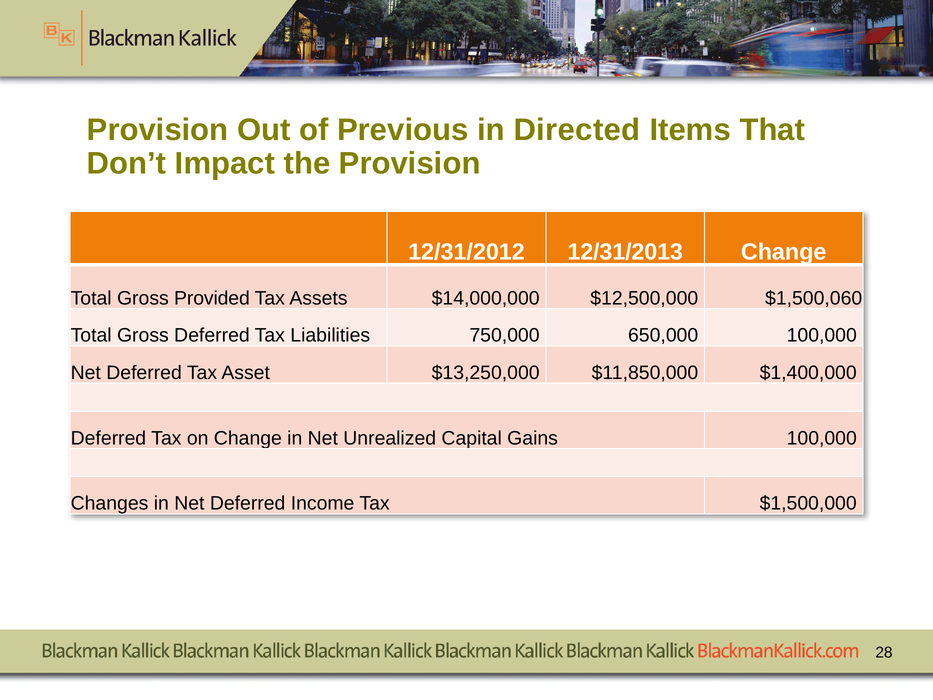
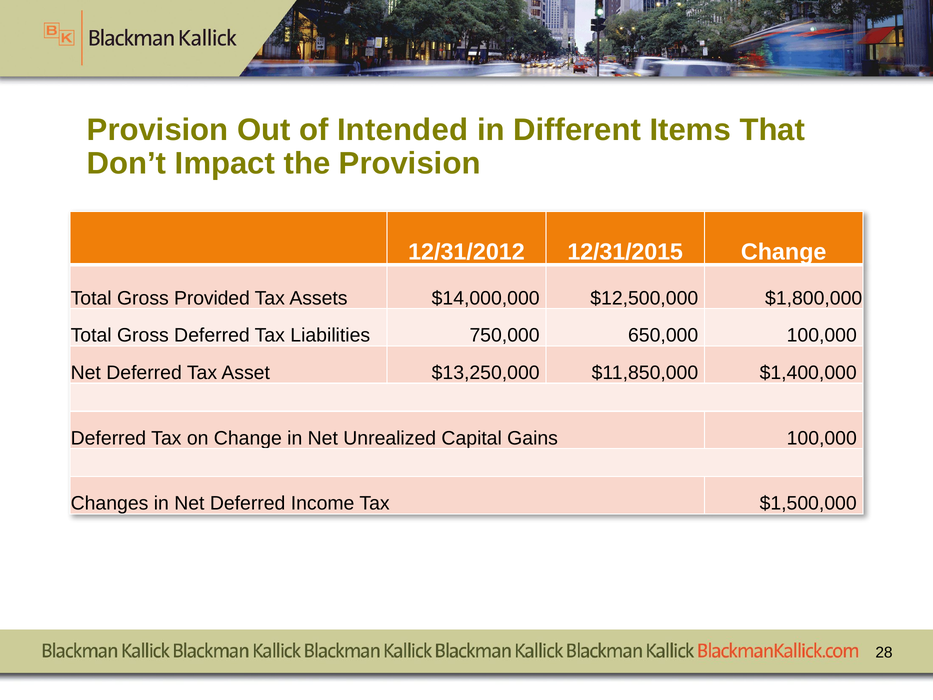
Previous: Previous -> Intended (403, 130)
Directed: Directed -> Different (577, 130)
12/31/2013: 12/31/2013 -> 12/31/2015 (625, 252)
$1,500,060: $1,500,060 -> $1,800,000 (814, 298)
